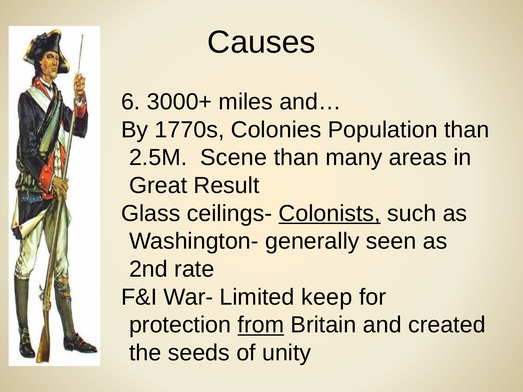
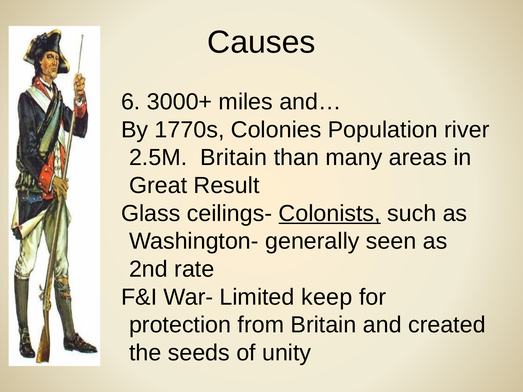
Population than: than -> river (467, 130)
2.5M Scene: Scene -> Britain (234, 158)
from underline: present -> none (261, 325)
